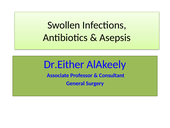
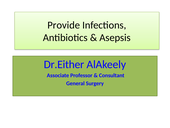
Swollen: Swollen -> Provide (64, 25)
